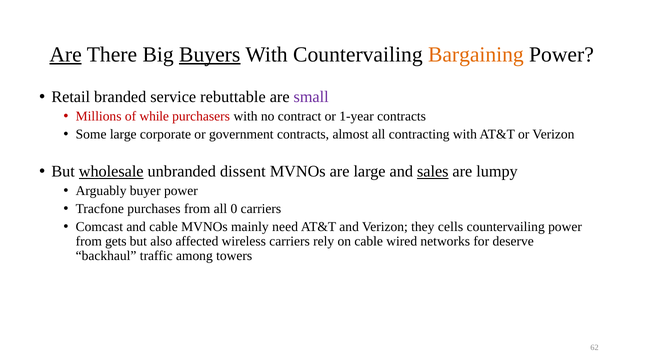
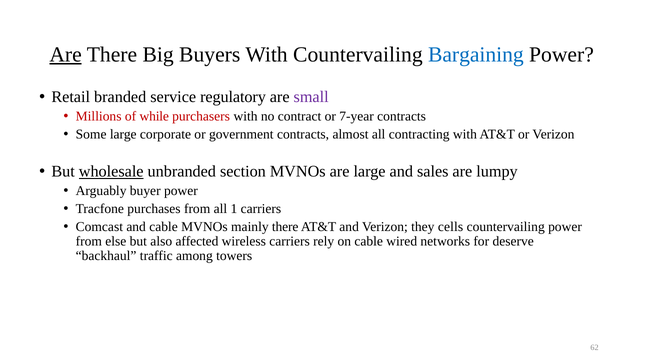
Buyers underline: present -> none (210, 54)
Bargaining colour: orange -> blue (476, 54)
rebuttable: rebuttable -> regulatory (233, 97)
1-year: 1-year -> 7-year (357, 116)
dissent: dissent -> section (243, 172)
sales underline: present -> none (433, 172)
0: 0 -> 1 (234, 209)
mainly need: need -> there (285, 227)
gets: gets -> else (116, 242)
